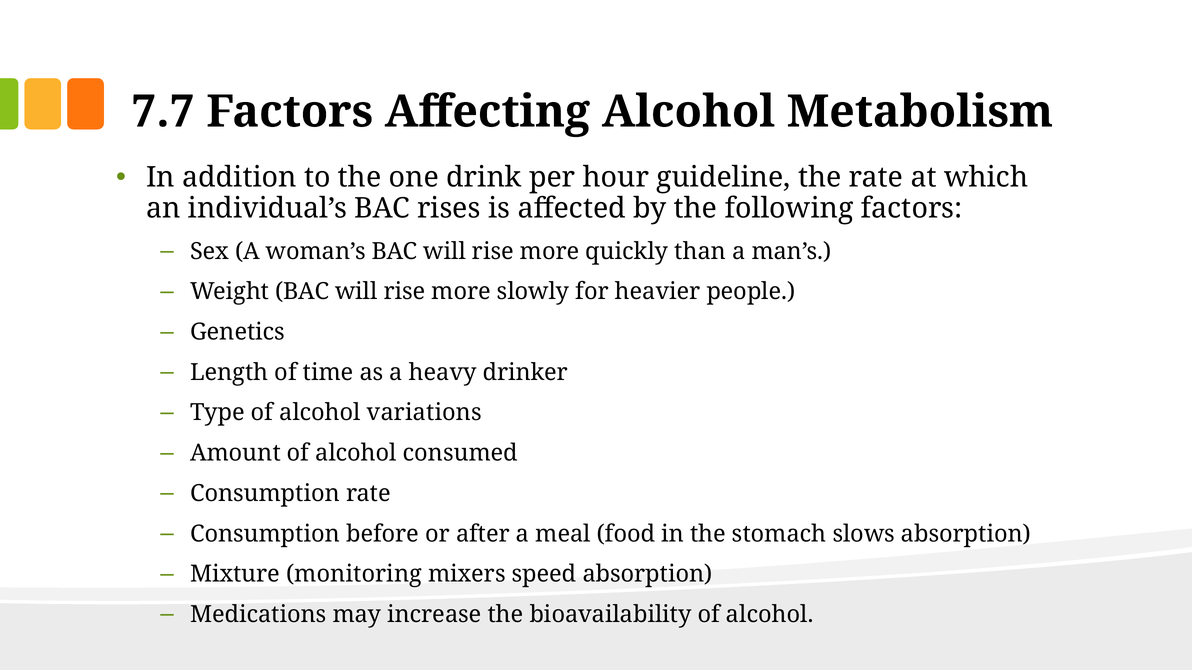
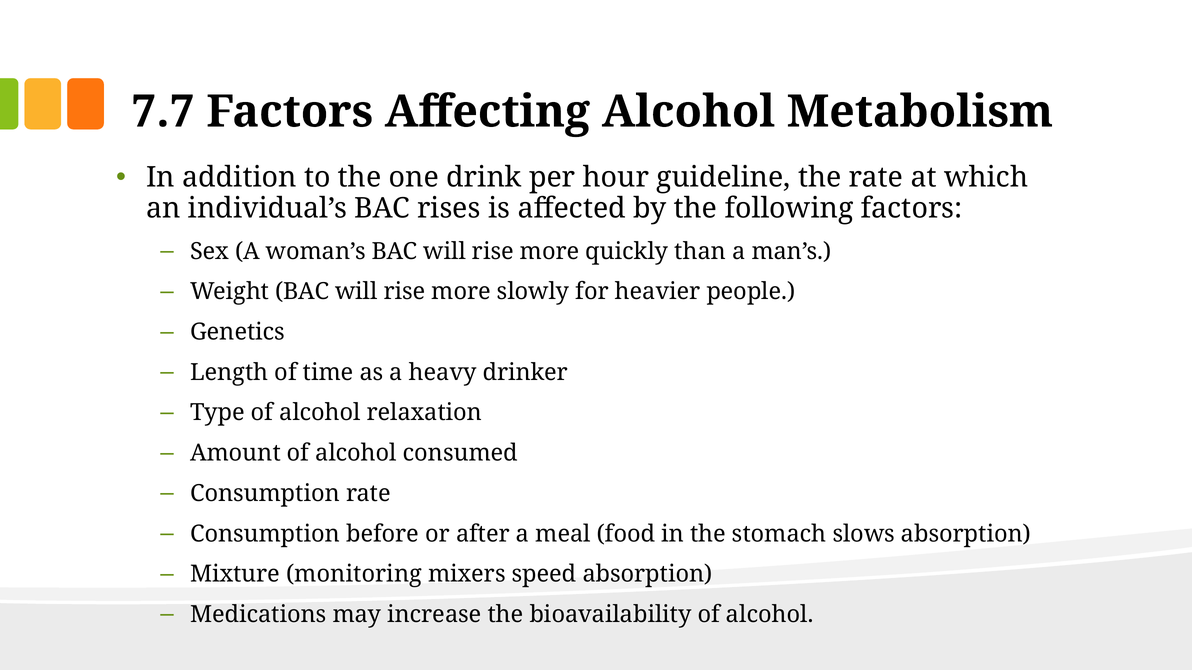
variations: variations -> relaxation (424, 413)
